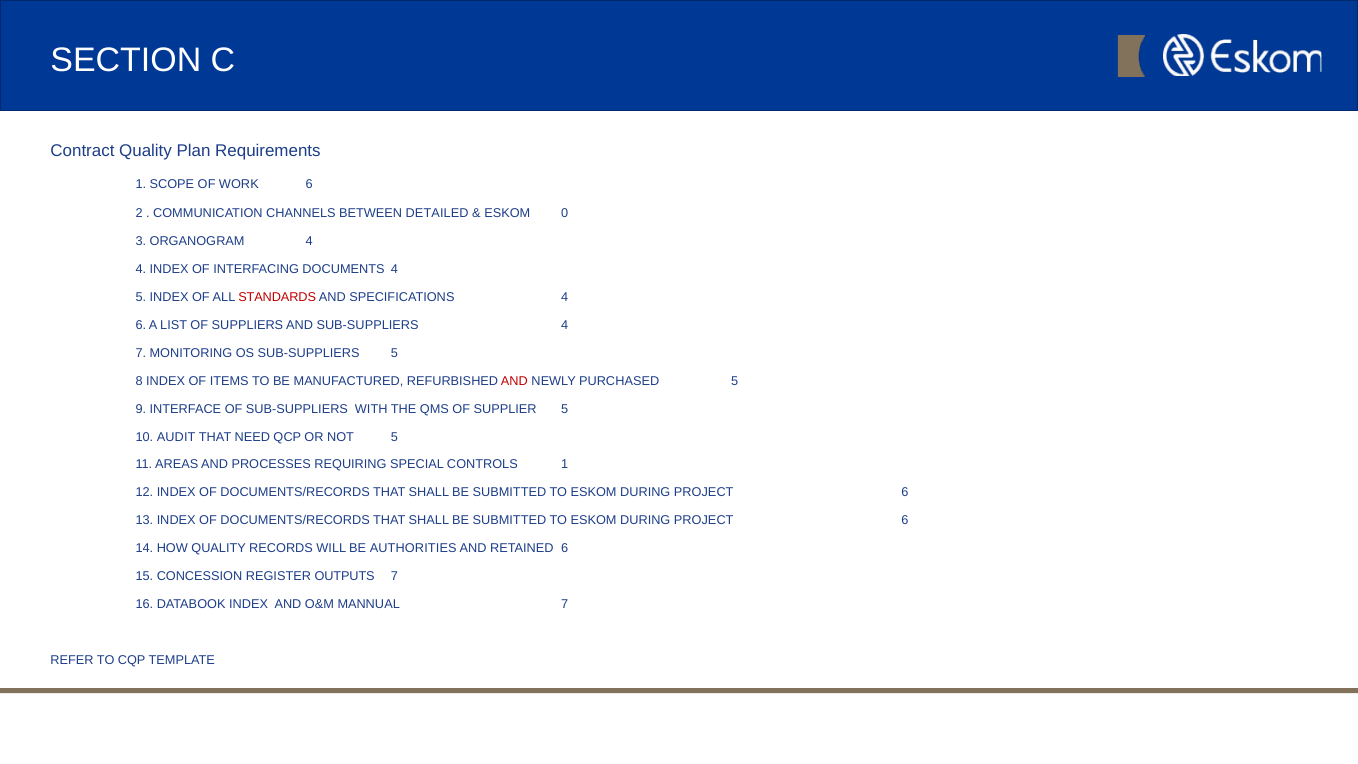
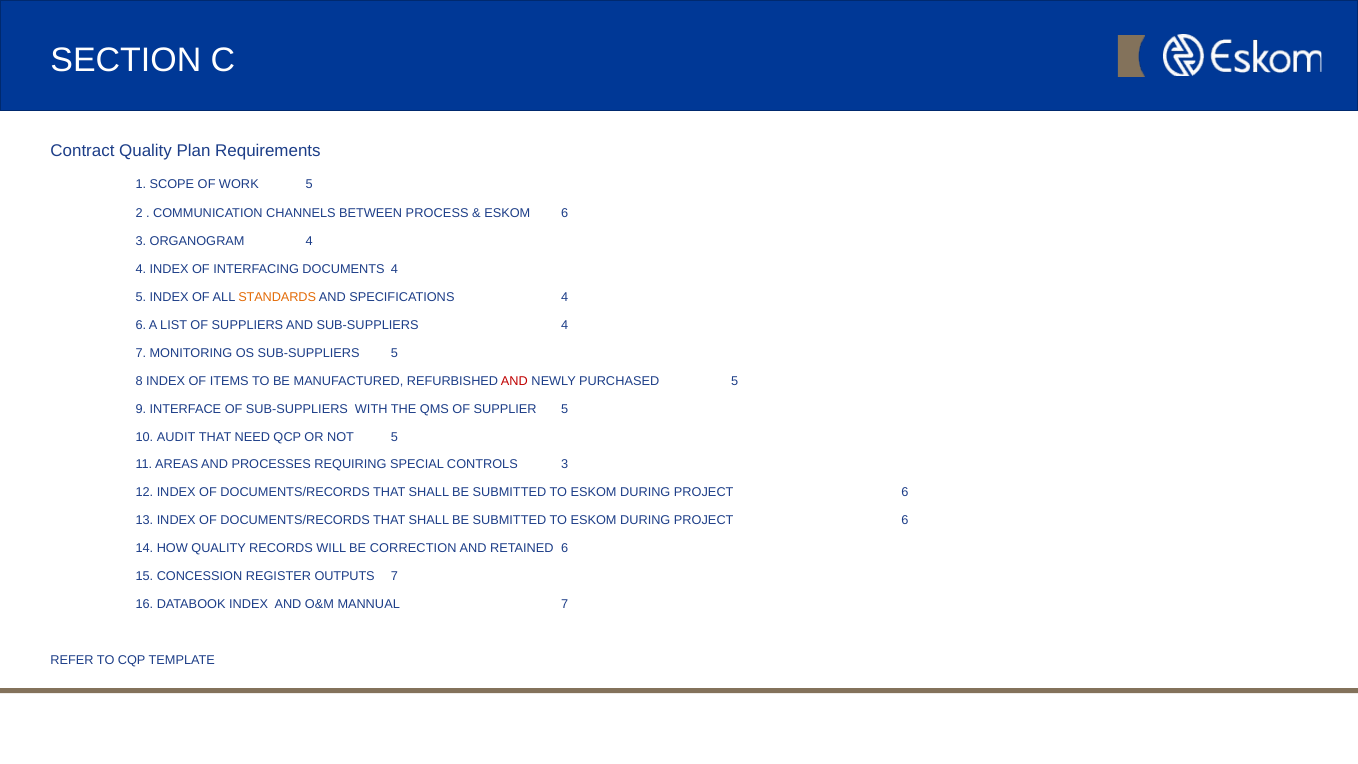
WORK 6: 6 -> 5 (309, 184)
DETAILED: DETAILED -> PROCESS (437, 213)
ESKOM 0: 0 -> 6 (565, 213)
STANDARDS colour: red -> orange (277, 297)
CONTROLS 1: 1 -> 3 (565, 465)
AUTHORITIES: AUTHORITIES -> CORRECTION (413, 549)
